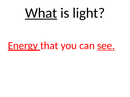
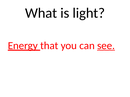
What underline: present -> none (41, 13)
